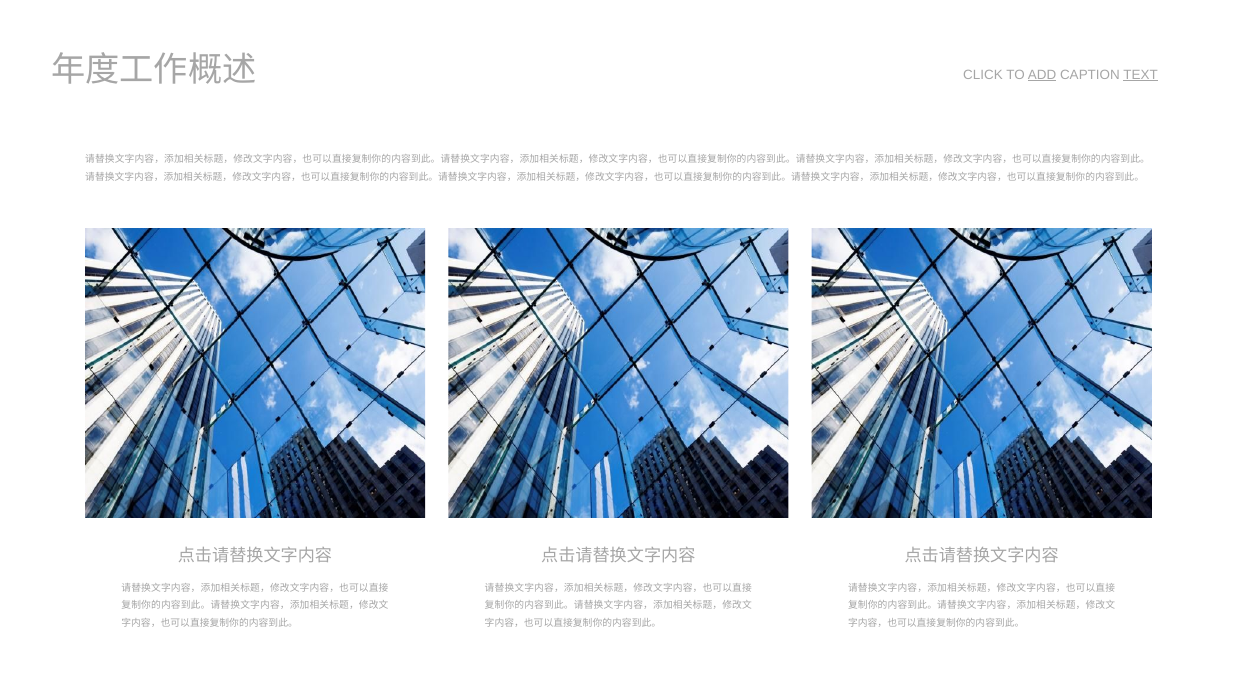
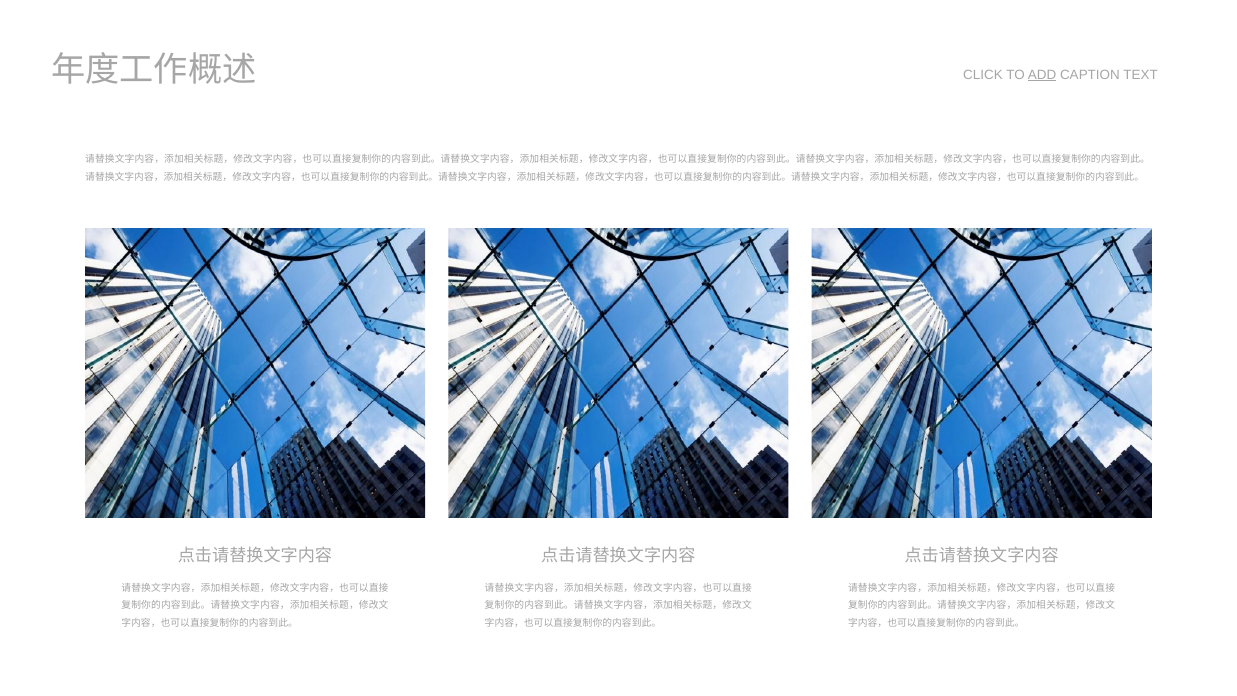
TEXT underline: present -> none (1141, 75)
